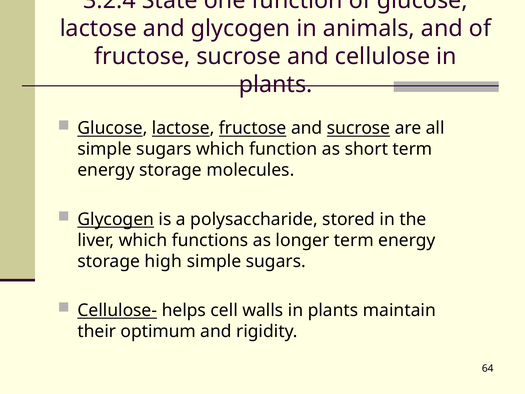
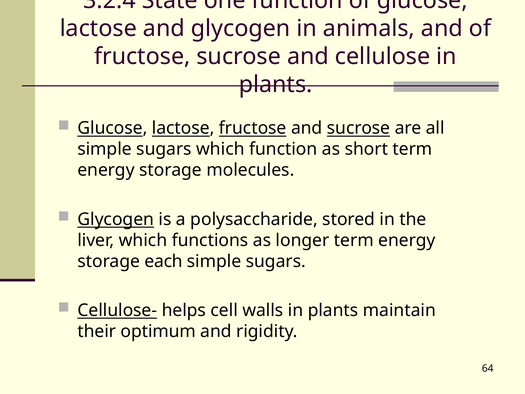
high: high -> each (164, 261)
